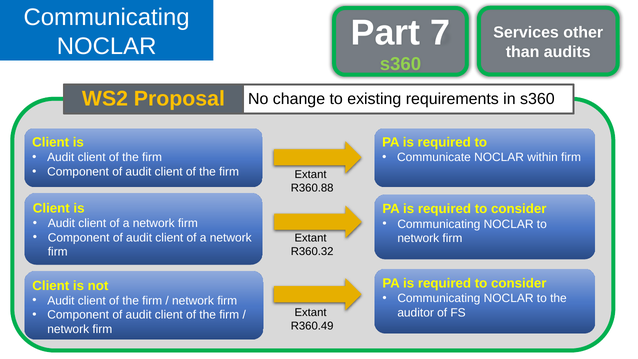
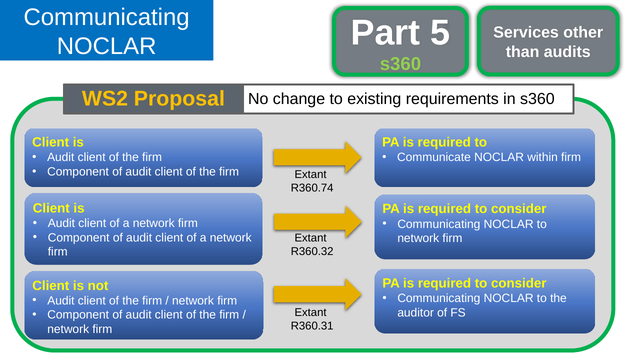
7: 7 -> 5 (440, 33)
R360.88: R360.88 -> R360.74 (312, 188)
R360.49: R360.49 -> R360.31 (312, 326)
